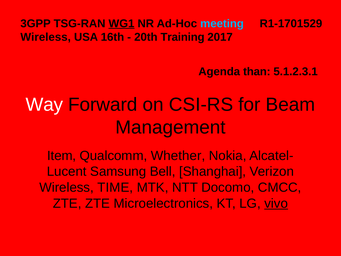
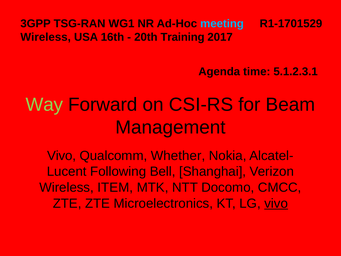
WG1 underline: present -> none (121, 23)
than: than -> time (257, 71)
Way colour: white -> light green (44, 104)
Item: Item -> Vivo (62, 155)
Samsung: Samsung -> Following (118, 171)
TIME: TIME -> ITEM (115, 187)
